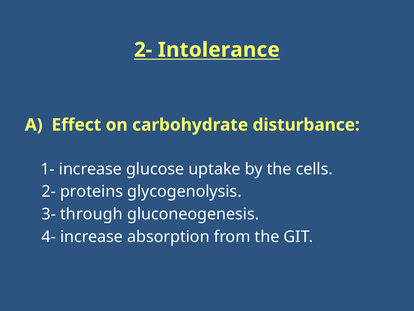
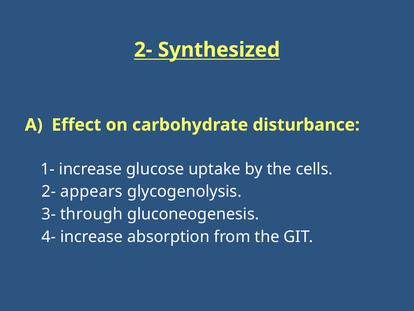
Intolerance: Intolerance -> Synthesized (219, 50)
proteins: proteins -> appears (91, 191)
